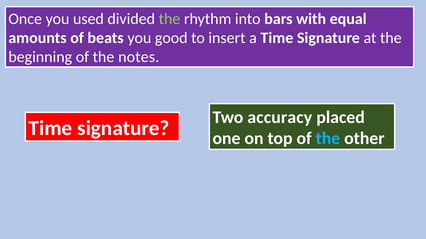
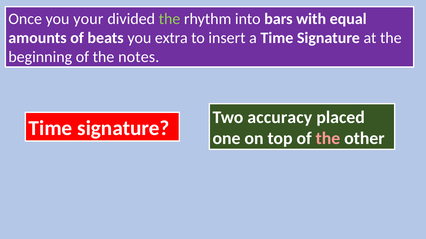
used: used -> your (88, 19)
good: good -> extra (171, 38)
the colour: light blue -> pink (328, 139)
